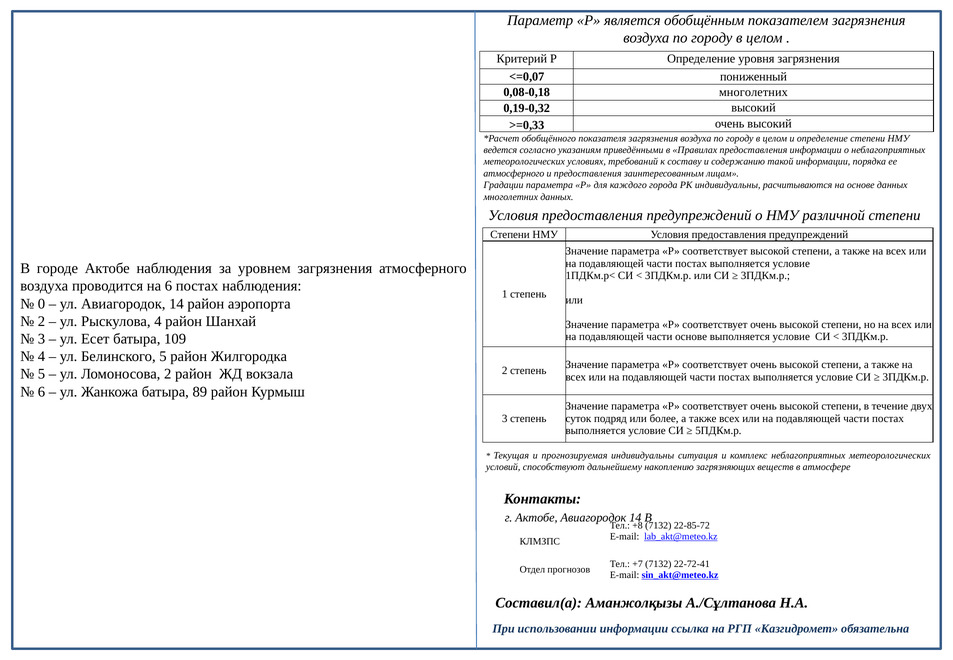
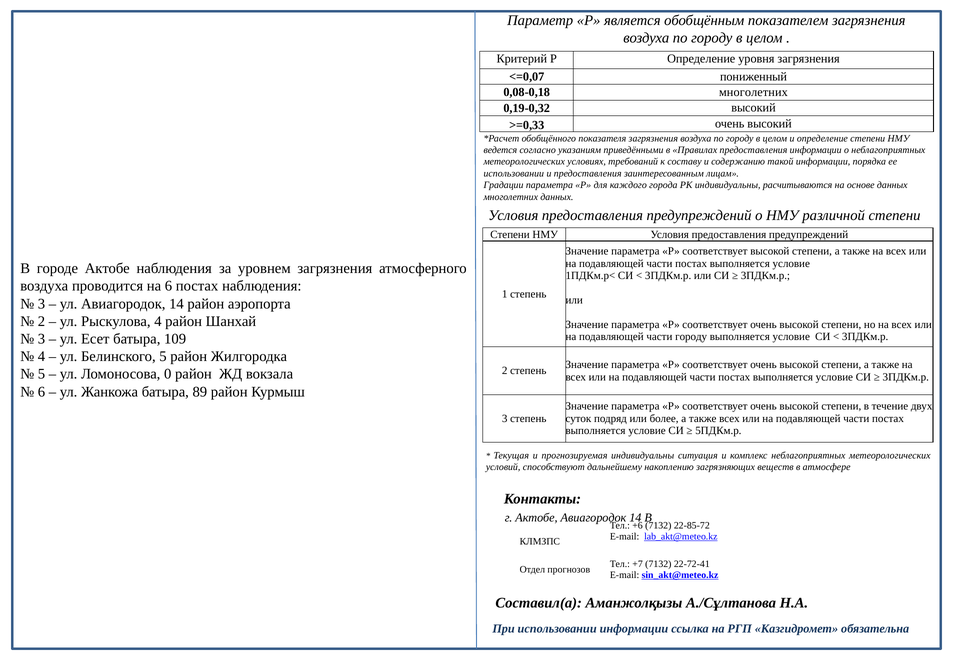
атмосферного: атмосферного -> использовании (514, 173)
0: 0 -> 3 (42, 304)
части основе: основе -> городу (691, 337)
Ломоносова 2: 2 -> 0 (168, 374)
+8: +8 -> +6 (638, 525)
